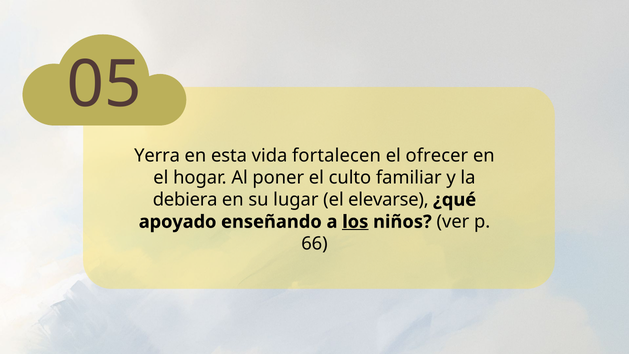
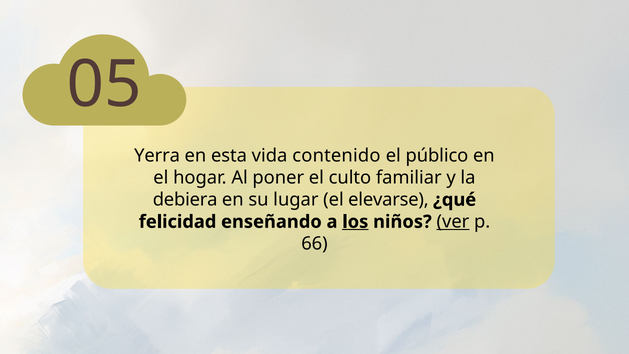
fortalecen: fortalecen -> contenido (336, 156)
ofrecer: ofrecer -> público (437, 156)
apoyado: apoyado -> felicidad (178, 222)
ver underline: none -> present (453, 222)
